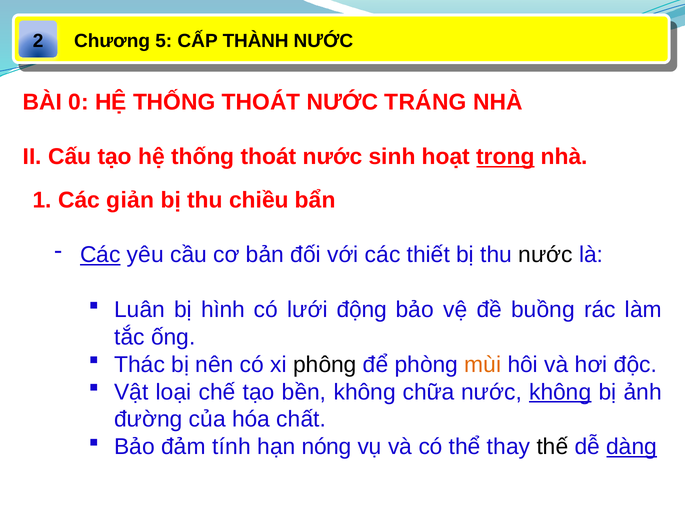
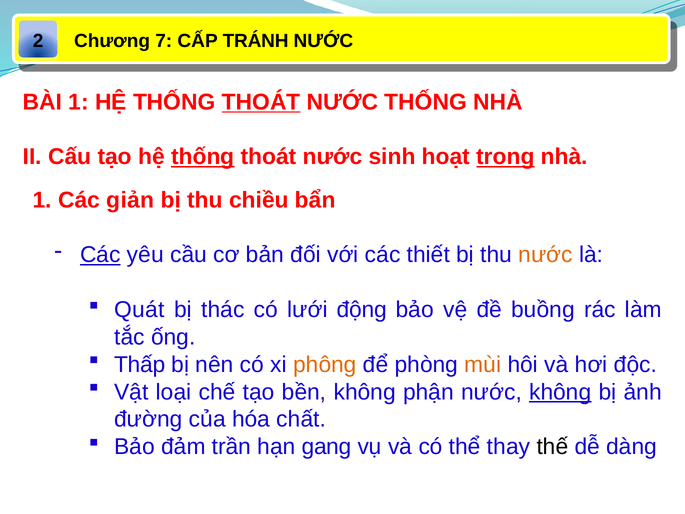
5: 5 -> 7 (164, 41)
THÀNH: THÀNH -> TRÁNH (256, 41)
BÀI 0: 0 -> 1 (79, 102)
THOÁT underline: none -> present (261, 102)
NƯỚC TRÁNG: TRÁNG -> THỐNG (426, 102)
thống underline: none -> present (203, 157)
nước colour: black -> orange (546, 255)
Luân: Luân -> Quát (140, 310)
hình: hình -> thác (223, 310)
Thác: Thác -> Thấp (140, 364)
phông colour: black -> orange (325, 364)
chữa: chữa -> phận (428, 392)
tính: tính -> trần (232, 447)
nóng: nóng -> gang (327, 447)
dàng underline: present -> none (632, 447)
